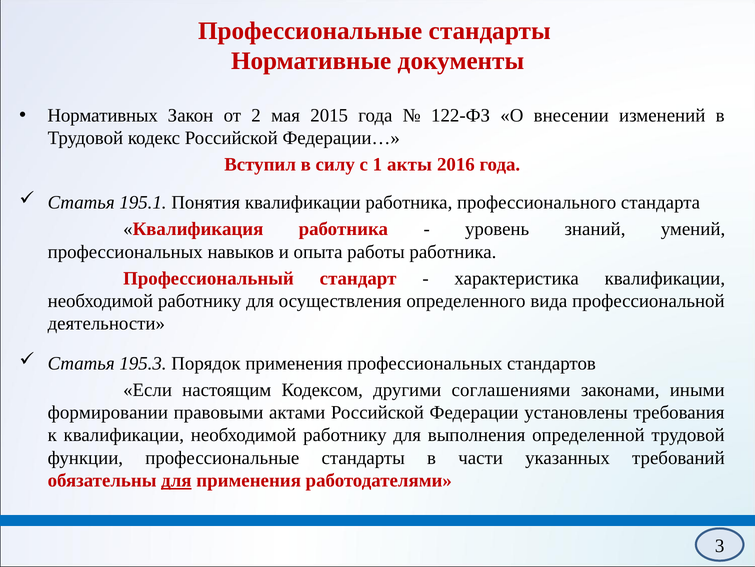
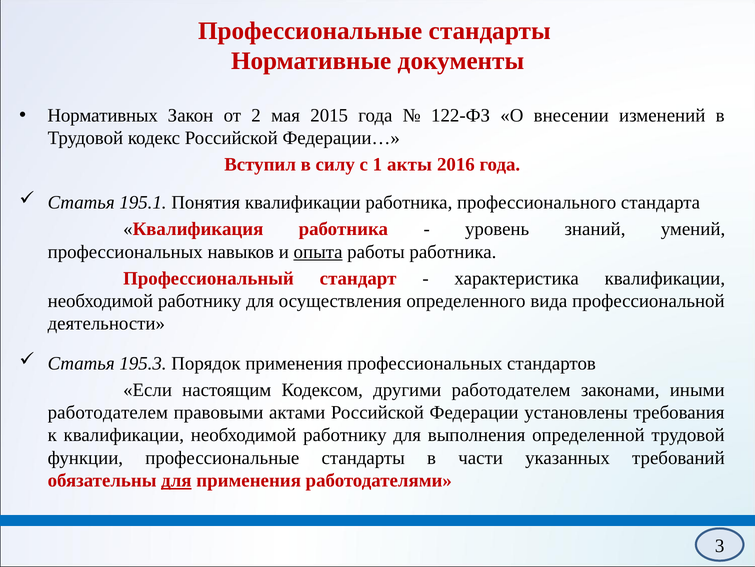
опыта underline: none -> present (318, 252)
другими соглашениями: соглашениями -> работодателем (511, 389)
формировании: формировании -> работодателем (108, 412)
